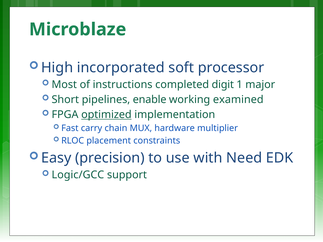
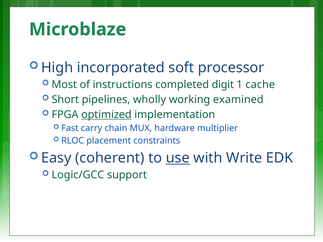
major: major -> cache (260, 85)
enable: enable -> wholly (150, 100)
precision: precision -> coherent (110, 158)
use underline: none -> present (178, 158)
Need: Need -> Write (244, 158)
